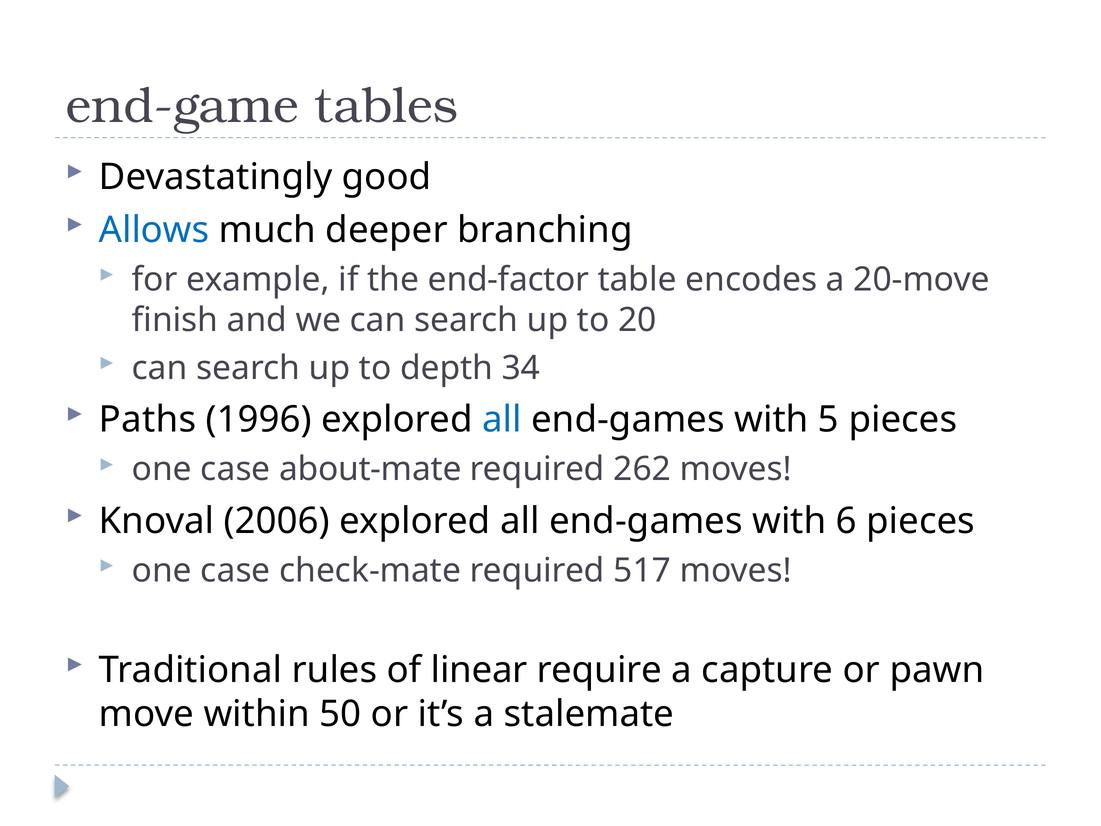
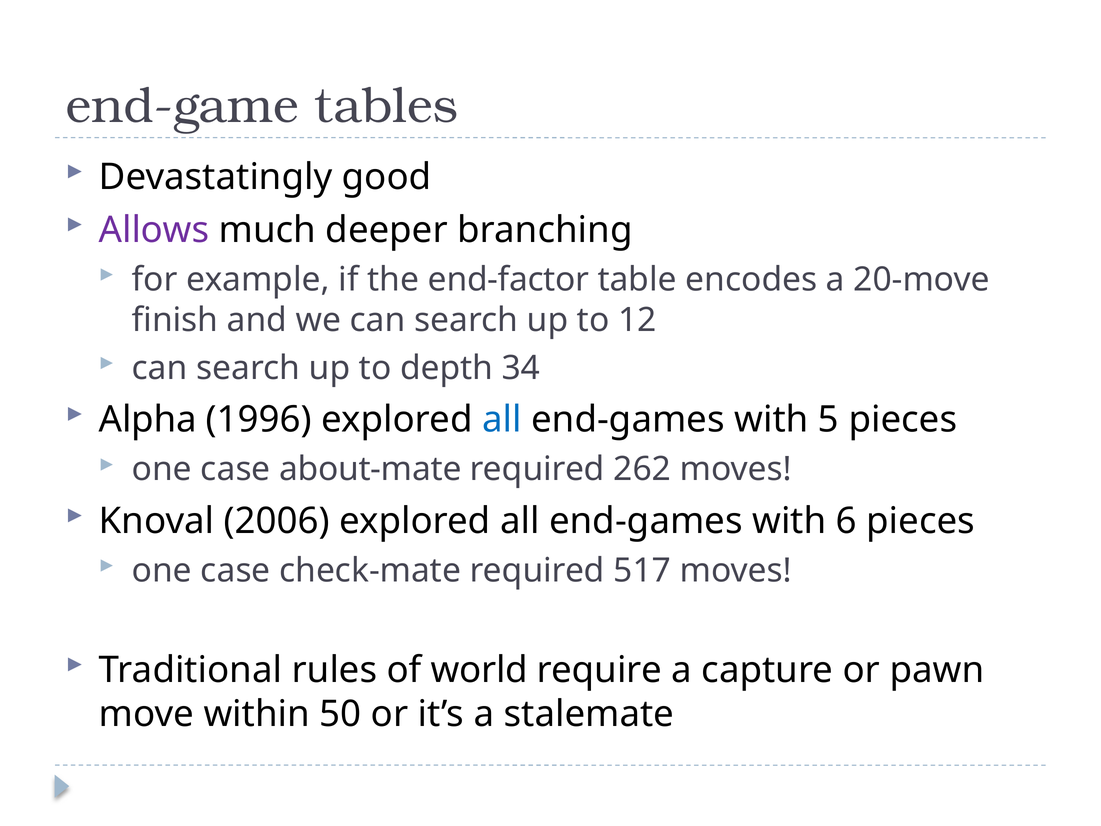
Allows colour: blue -> purple (154, 230)
20: 20 -> 12 (637, 320)
Paths: Paths -> Alpha (148, 420)
linear: linear -> world (479, 670)
